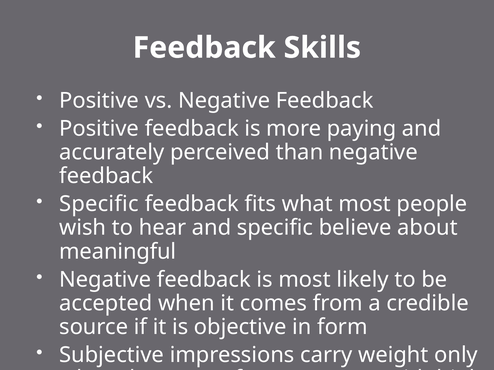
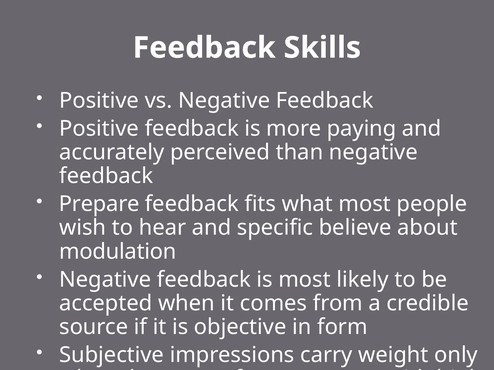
Specific: Specific -> Prepare (99, 204)
meaningful: meaningful -> modulation (118, 252)
